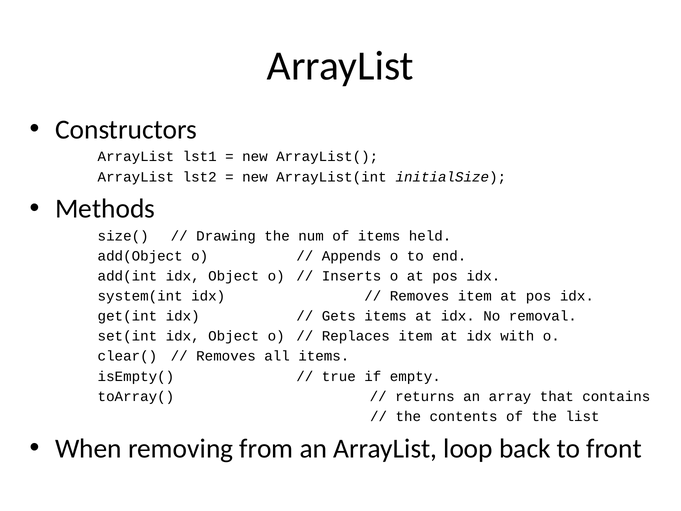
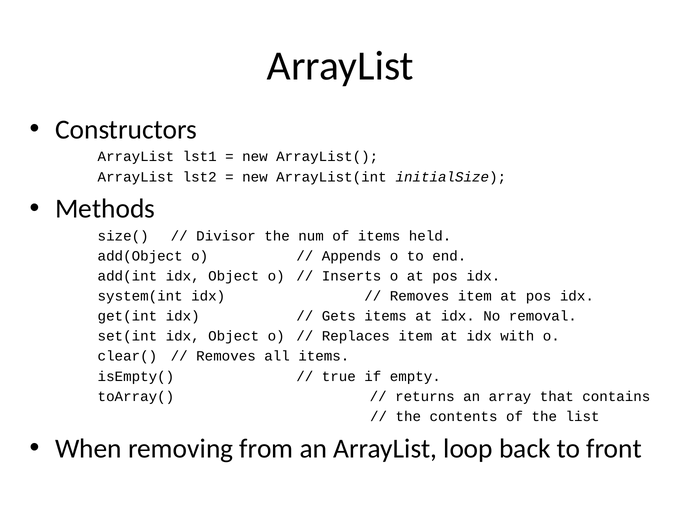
Drawing: Drawing -> Divisor (226, 236)
